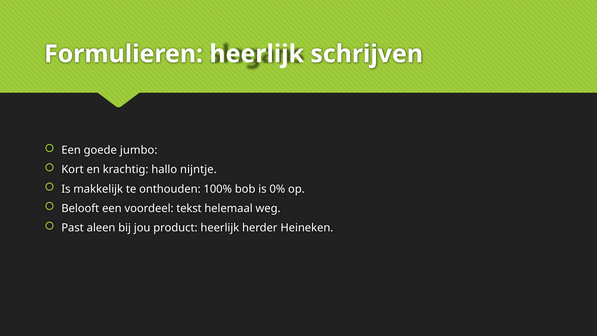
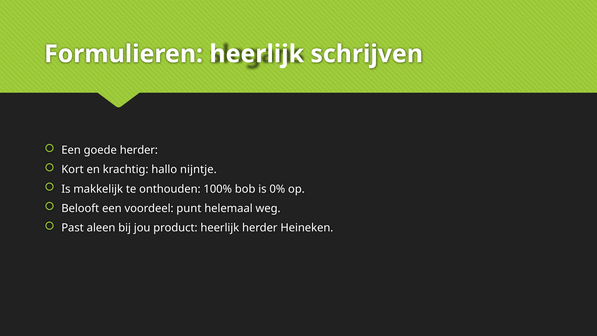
goede jumbo: jumbo -> herder (139, 150)
tekst: tekst -> punt (189, 208)
